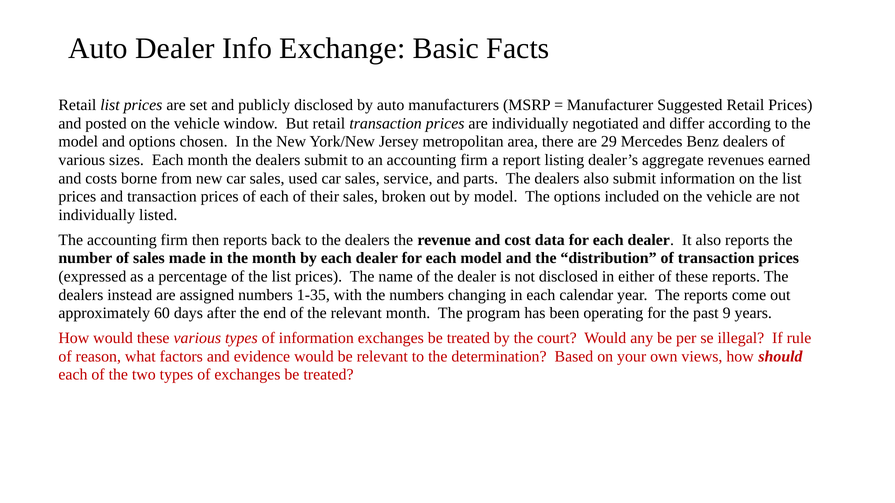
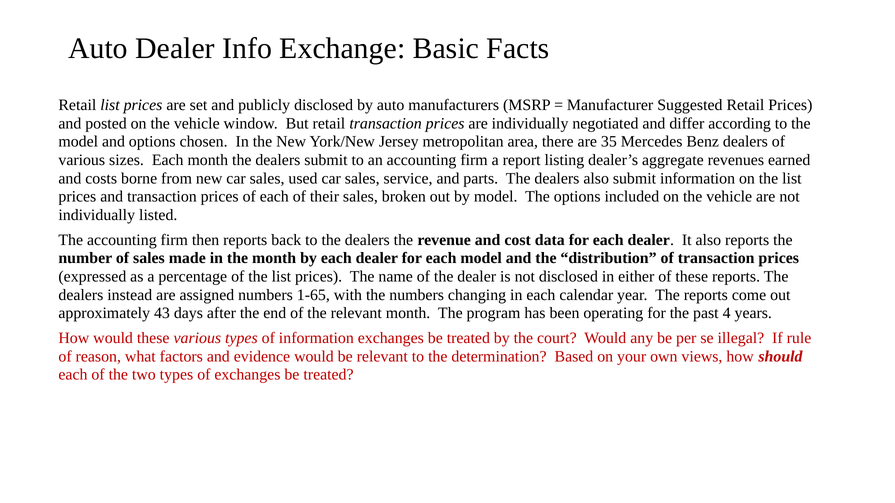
29: 29 -> 35 (609, 142)
1-35: 1-35 -> 1-65 (313, 295)
60: 60 -> 43 (162, 313)
9: 9 -> 4 (727, 313)
